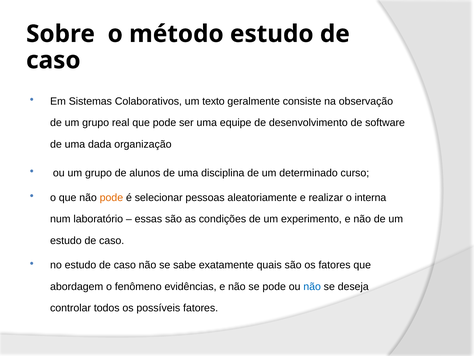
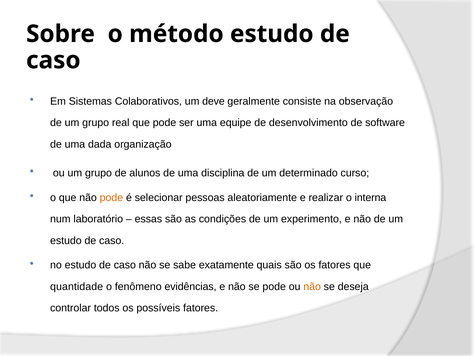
texto: texto -> deve (213, 101)
abordagem: abordagem -> quantidade (77, 286)
não colour: blue -> orange (312, 286)
